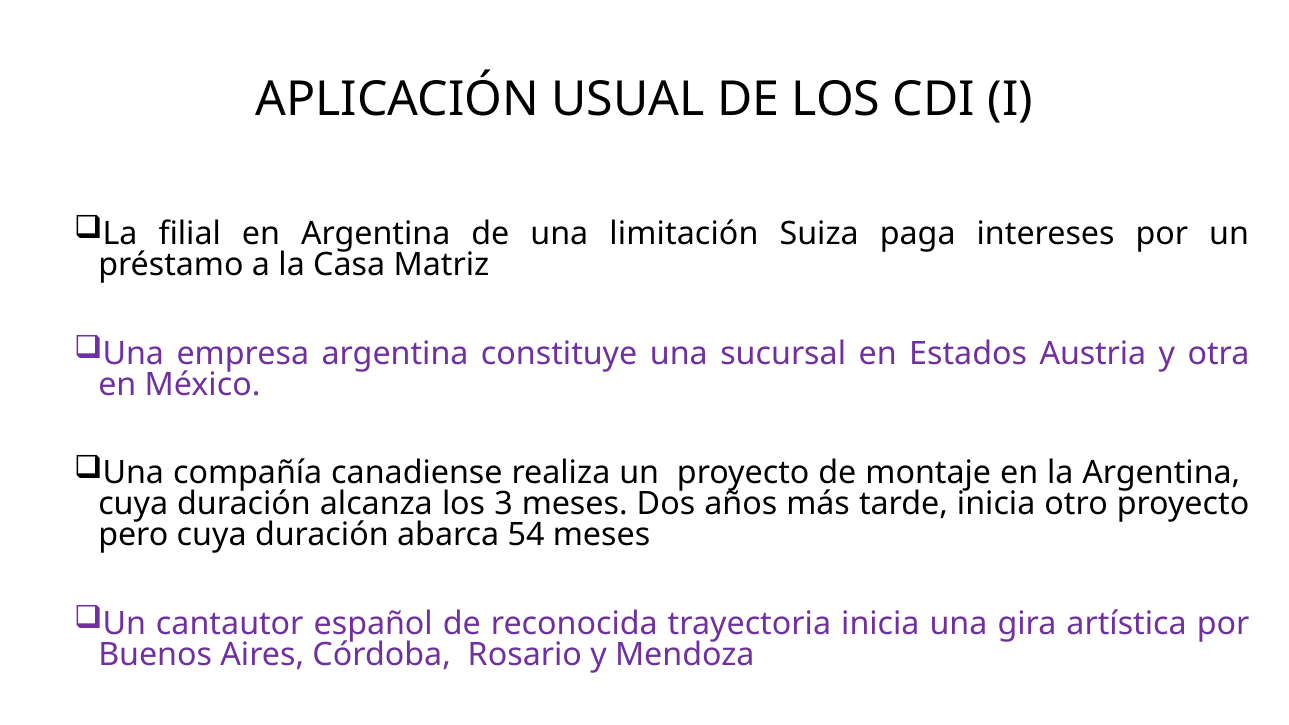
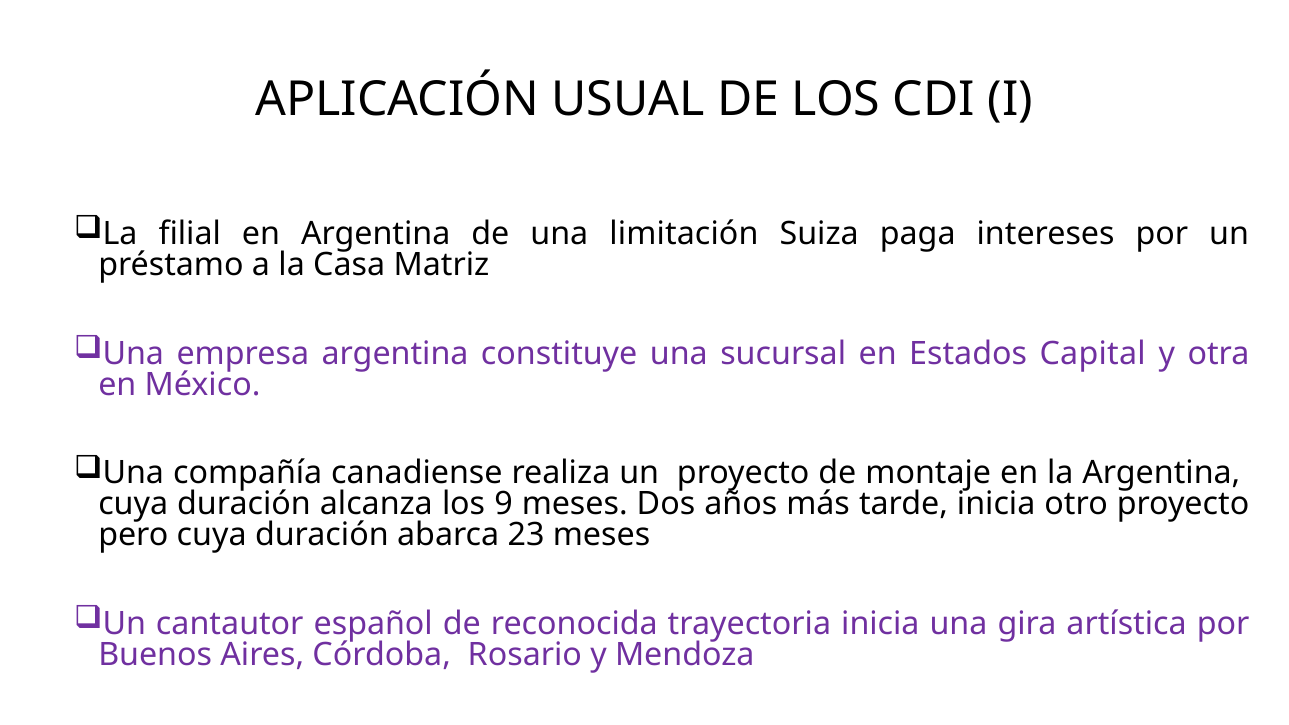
Austria: Austria -> Capital (1093, 353)
3: 3 -> 9 (503, 504)
54: 54 -> 23 (526, 535)
